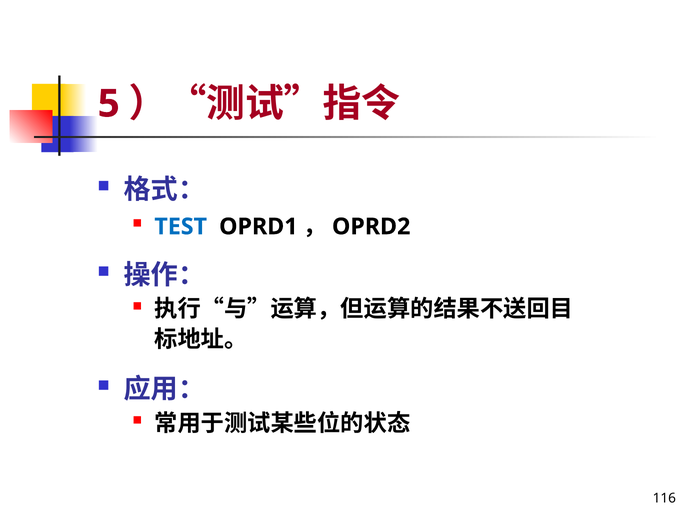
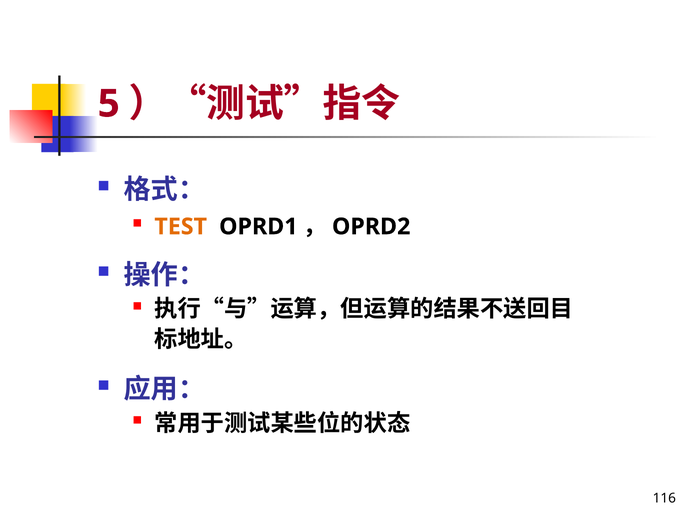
TEST colour: blue -> orange (181, 227)
